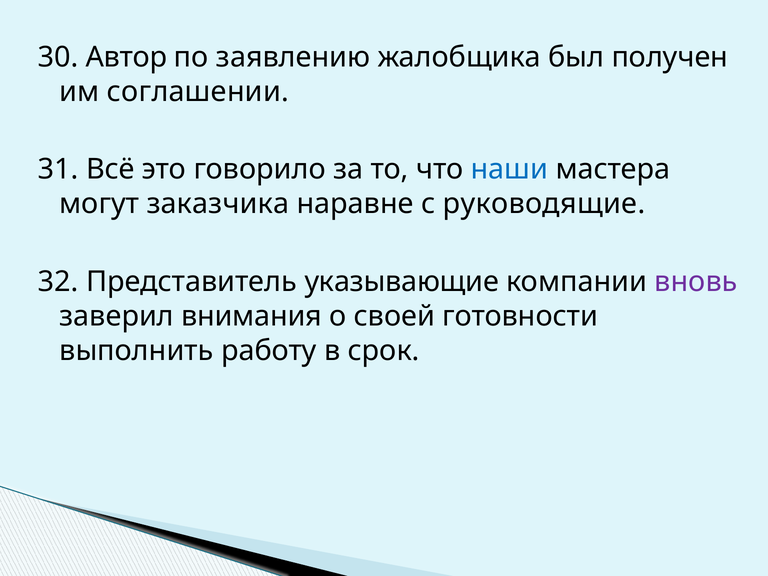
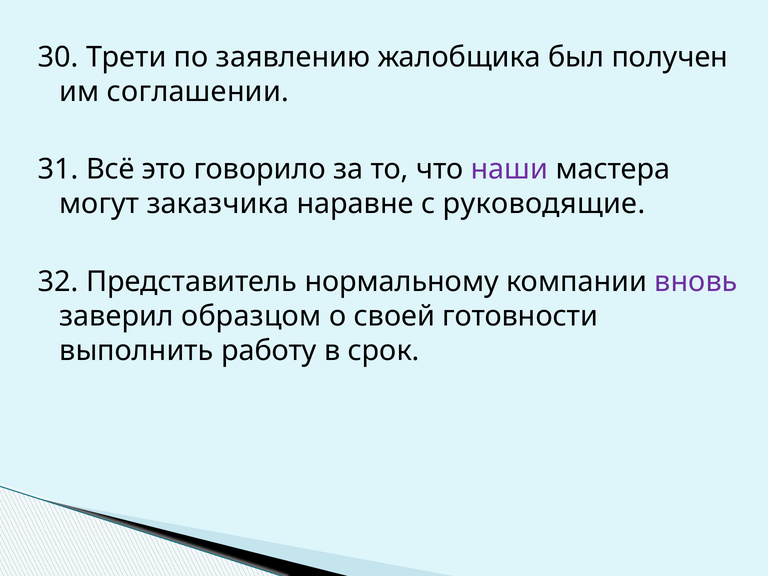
Автор: Автор -> Трети (126, 57)
наши colour: blue -> purple (509, 169)
указывающие: указывающие -> нормальному (402, 282)
внимания: внимания -> образцом (251, 316)
